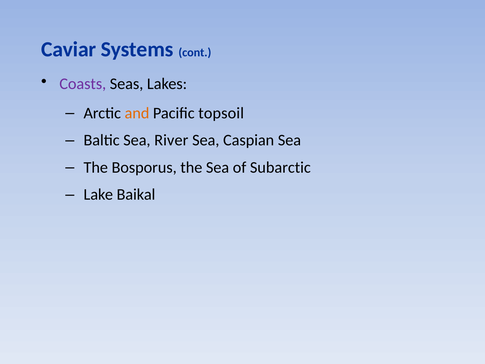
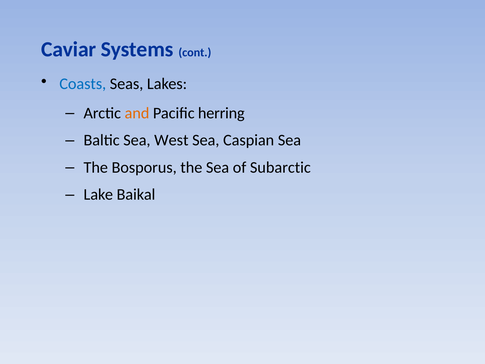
Coasts colour: purple -> blue (83, 84)
topsoil: topsoil -> herring (221, 113)
River: River -> West (171, 140)
